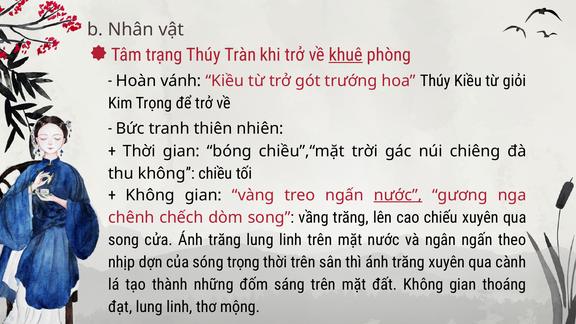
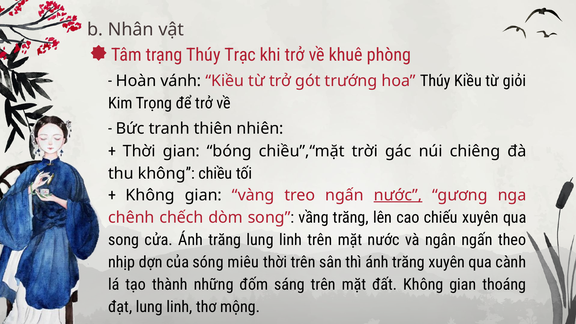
Tràn: Tràn -> Trạc (240, 55)
khuê underline: present -> none (346, 55)
sóng trọng: trọng -> miêu (243, 262)
